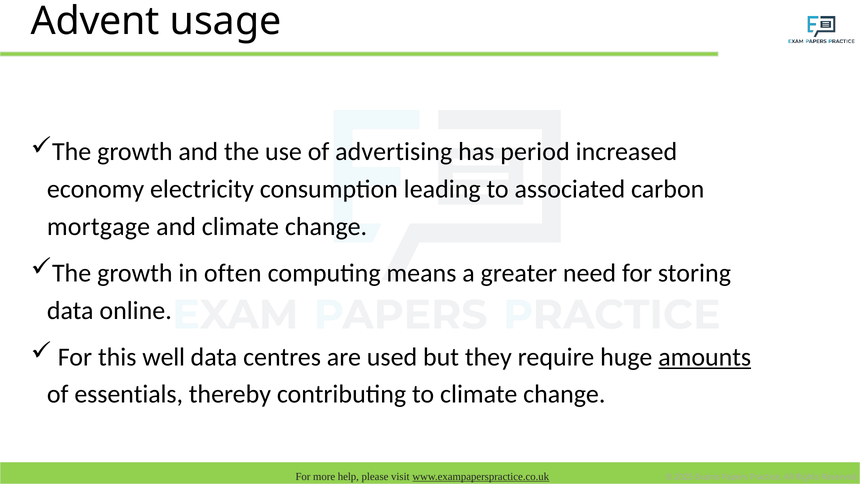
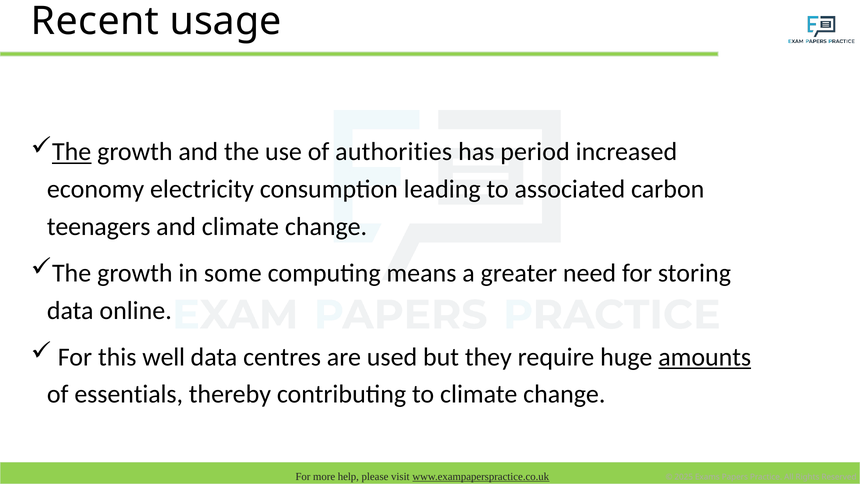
Advent: Advent -> Recent (95, 21)
The underline: none -> present (72, 152)
advertising: advertising -> authorities (394, 152)
mortgage: mortgage -> teenagers (99, 227)
often: often -> some (233, 273)
